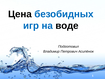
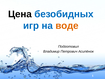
воде colour: black -> orange (67, 26)
